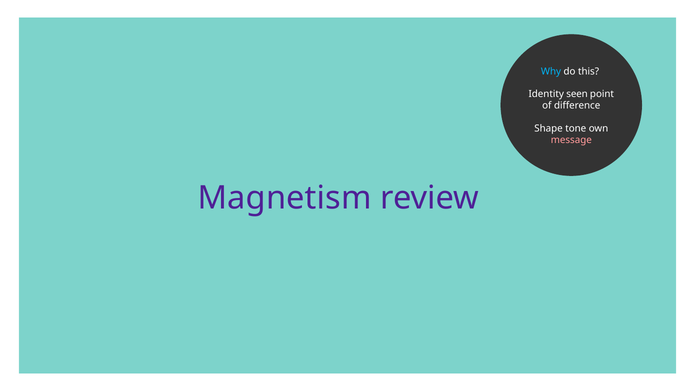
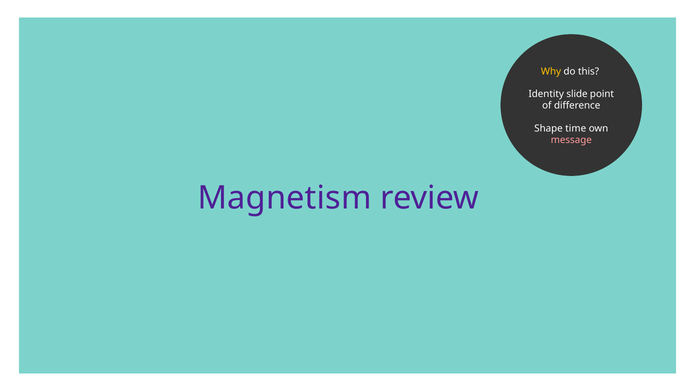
Why colour: light blue -> yellow (551, 71)
seen: seen -> slide (577, 94)
tone: tone -> time (576, 128)
